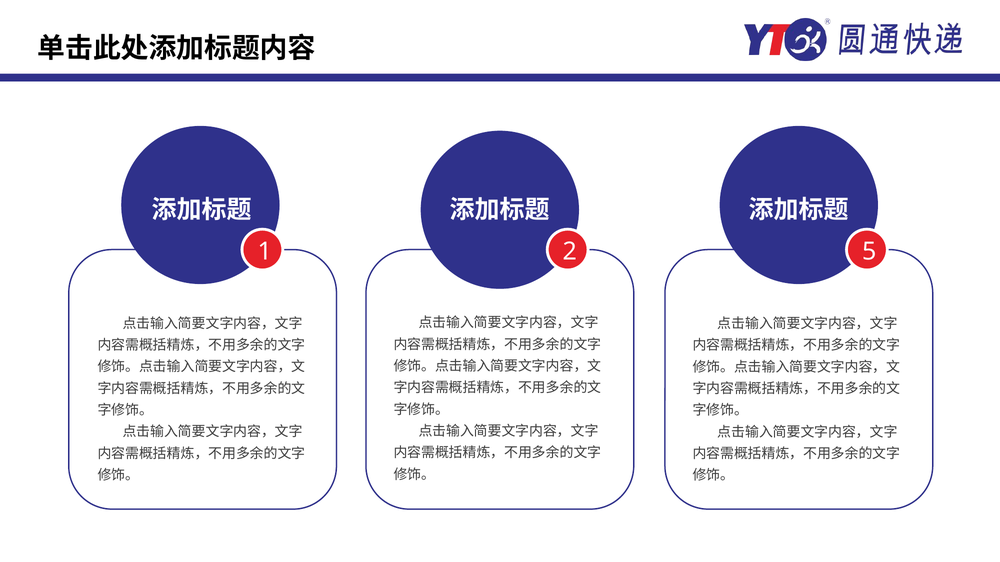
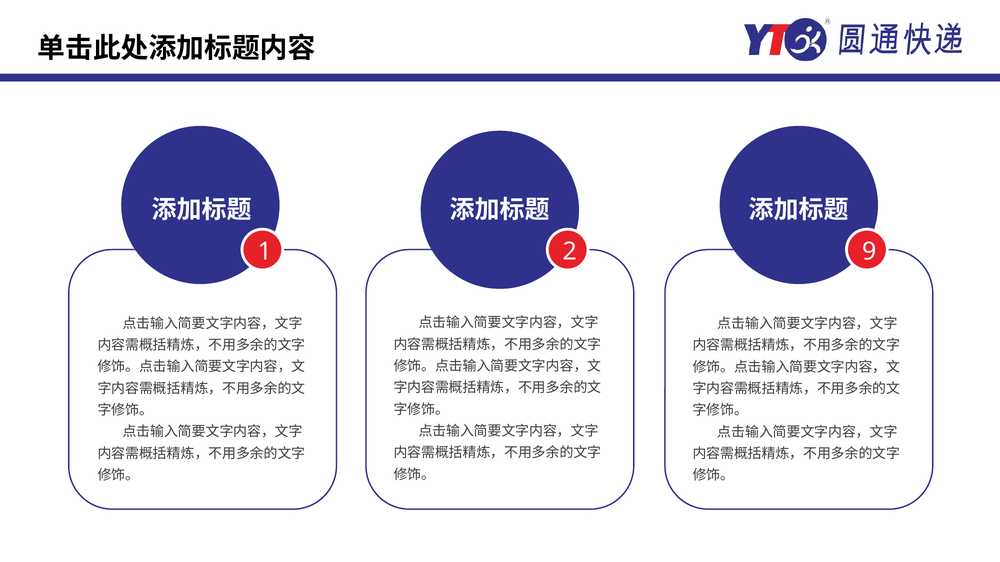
5: 5 -> 9 (869, 252)
